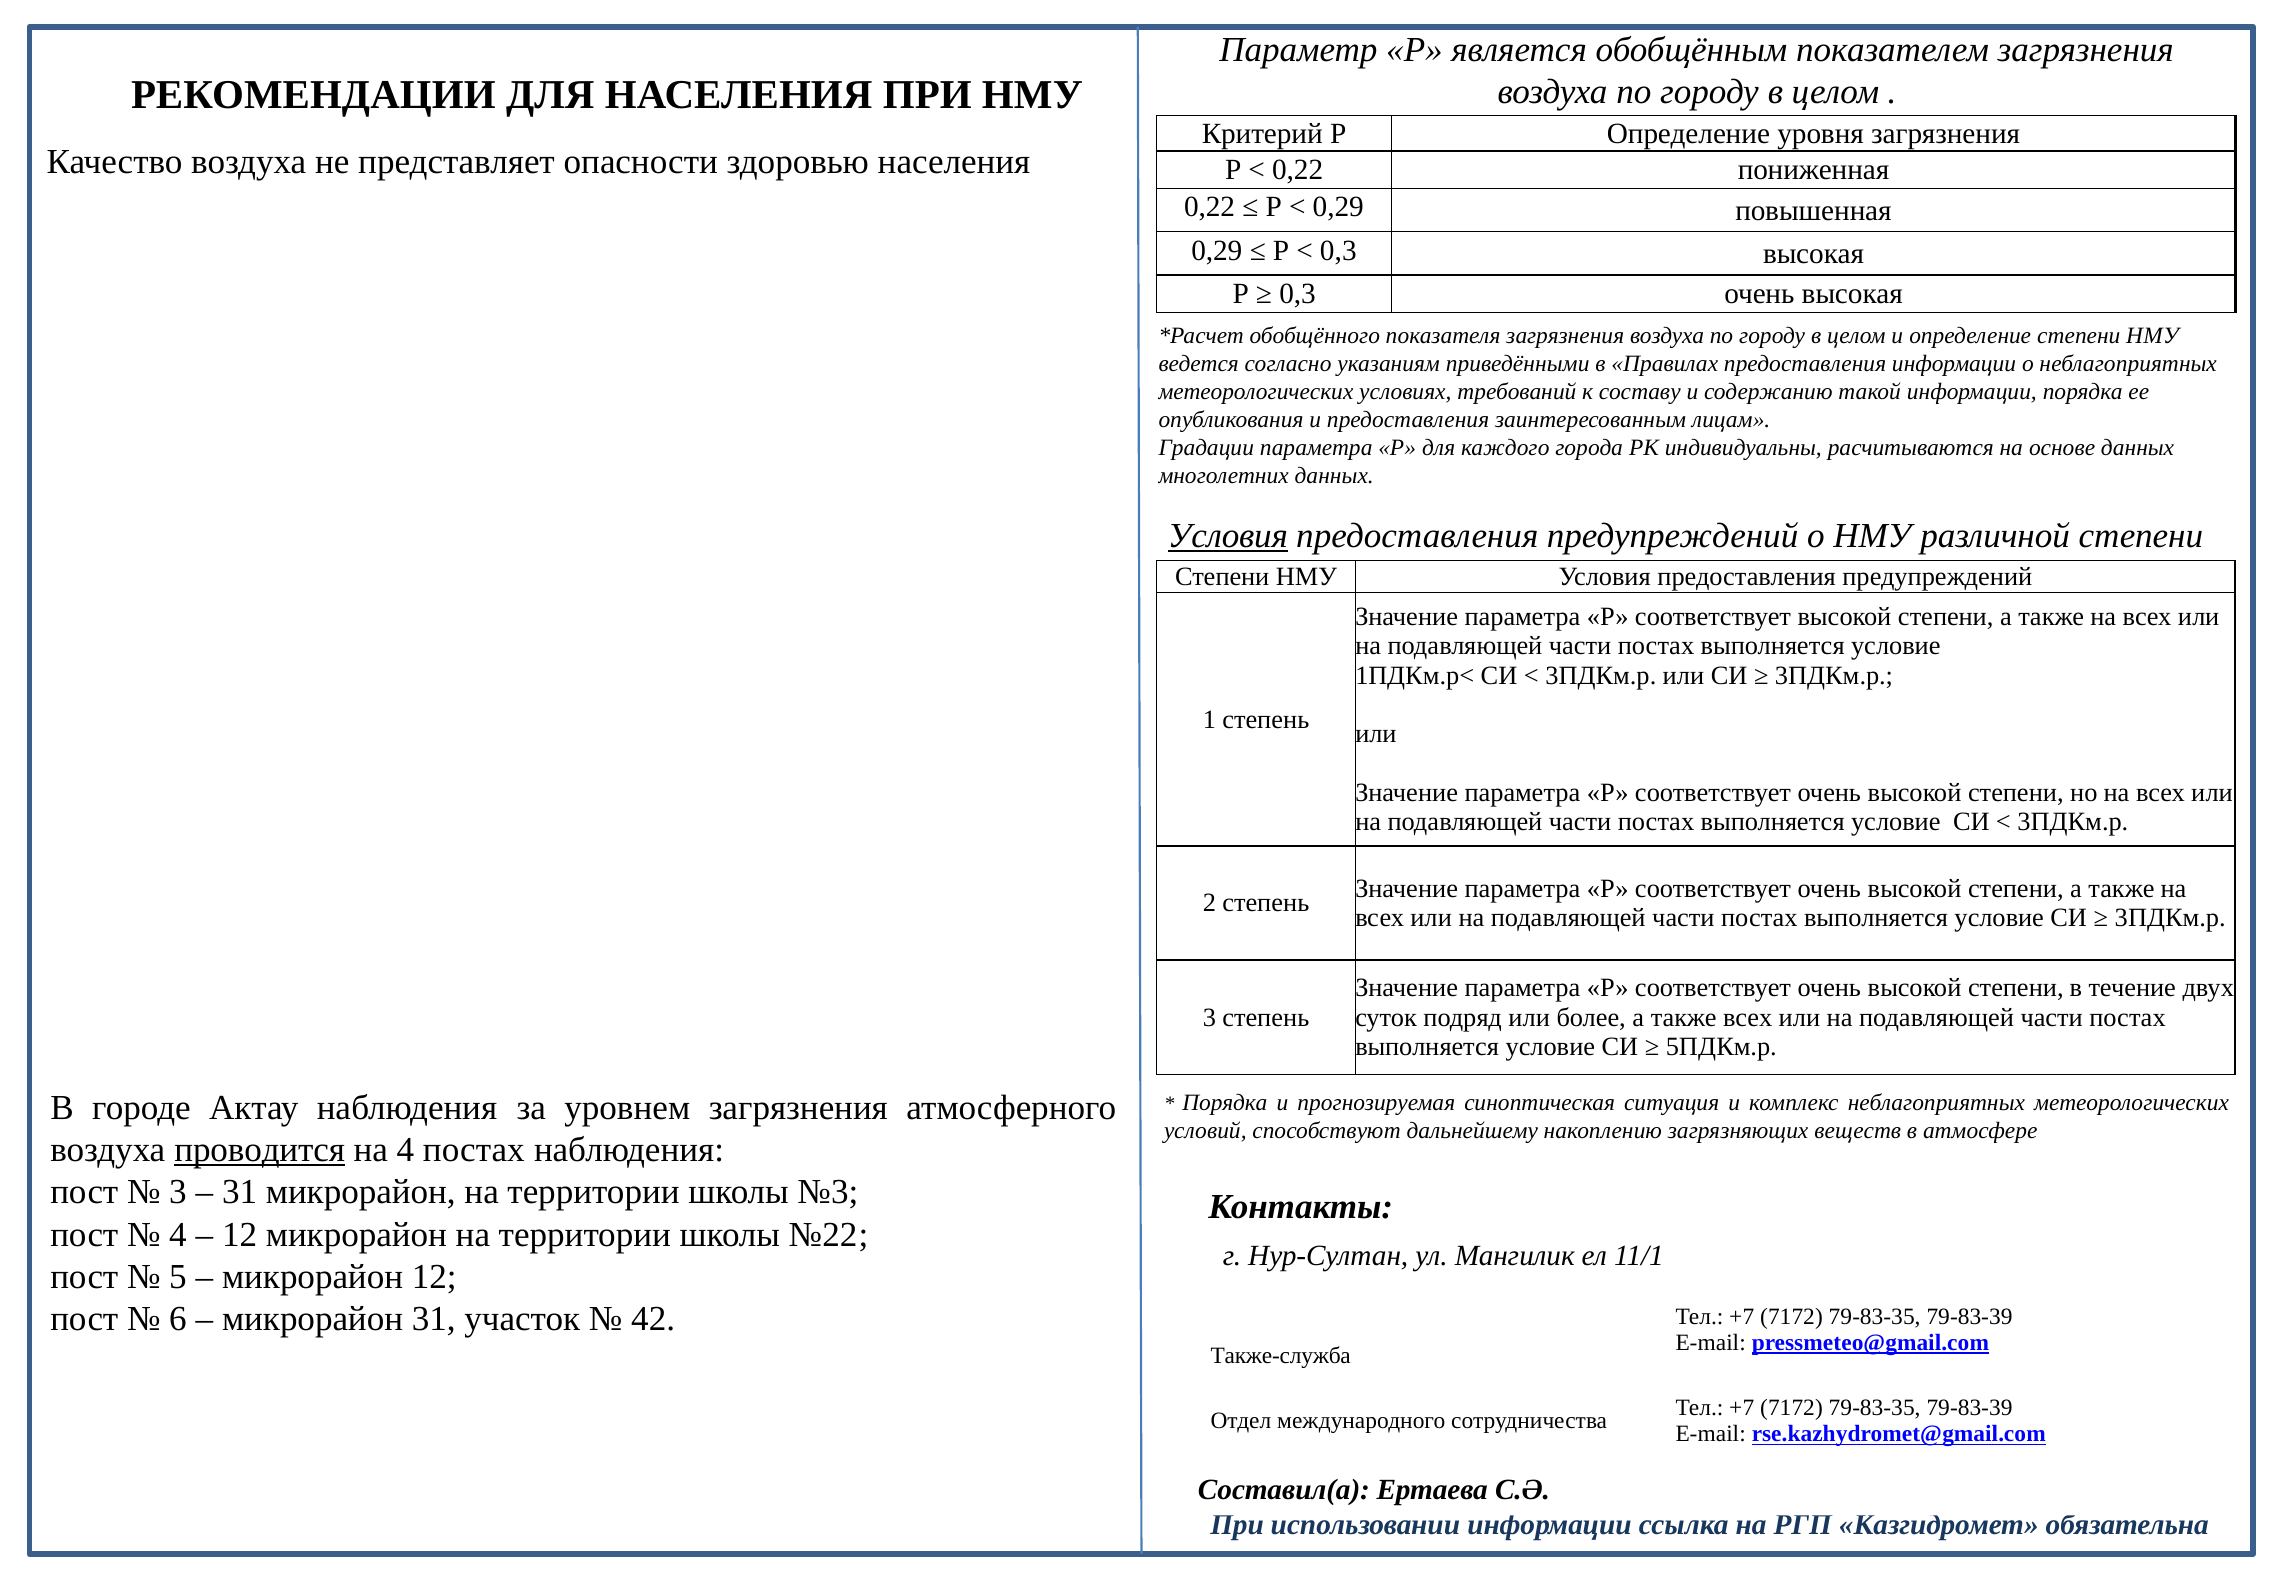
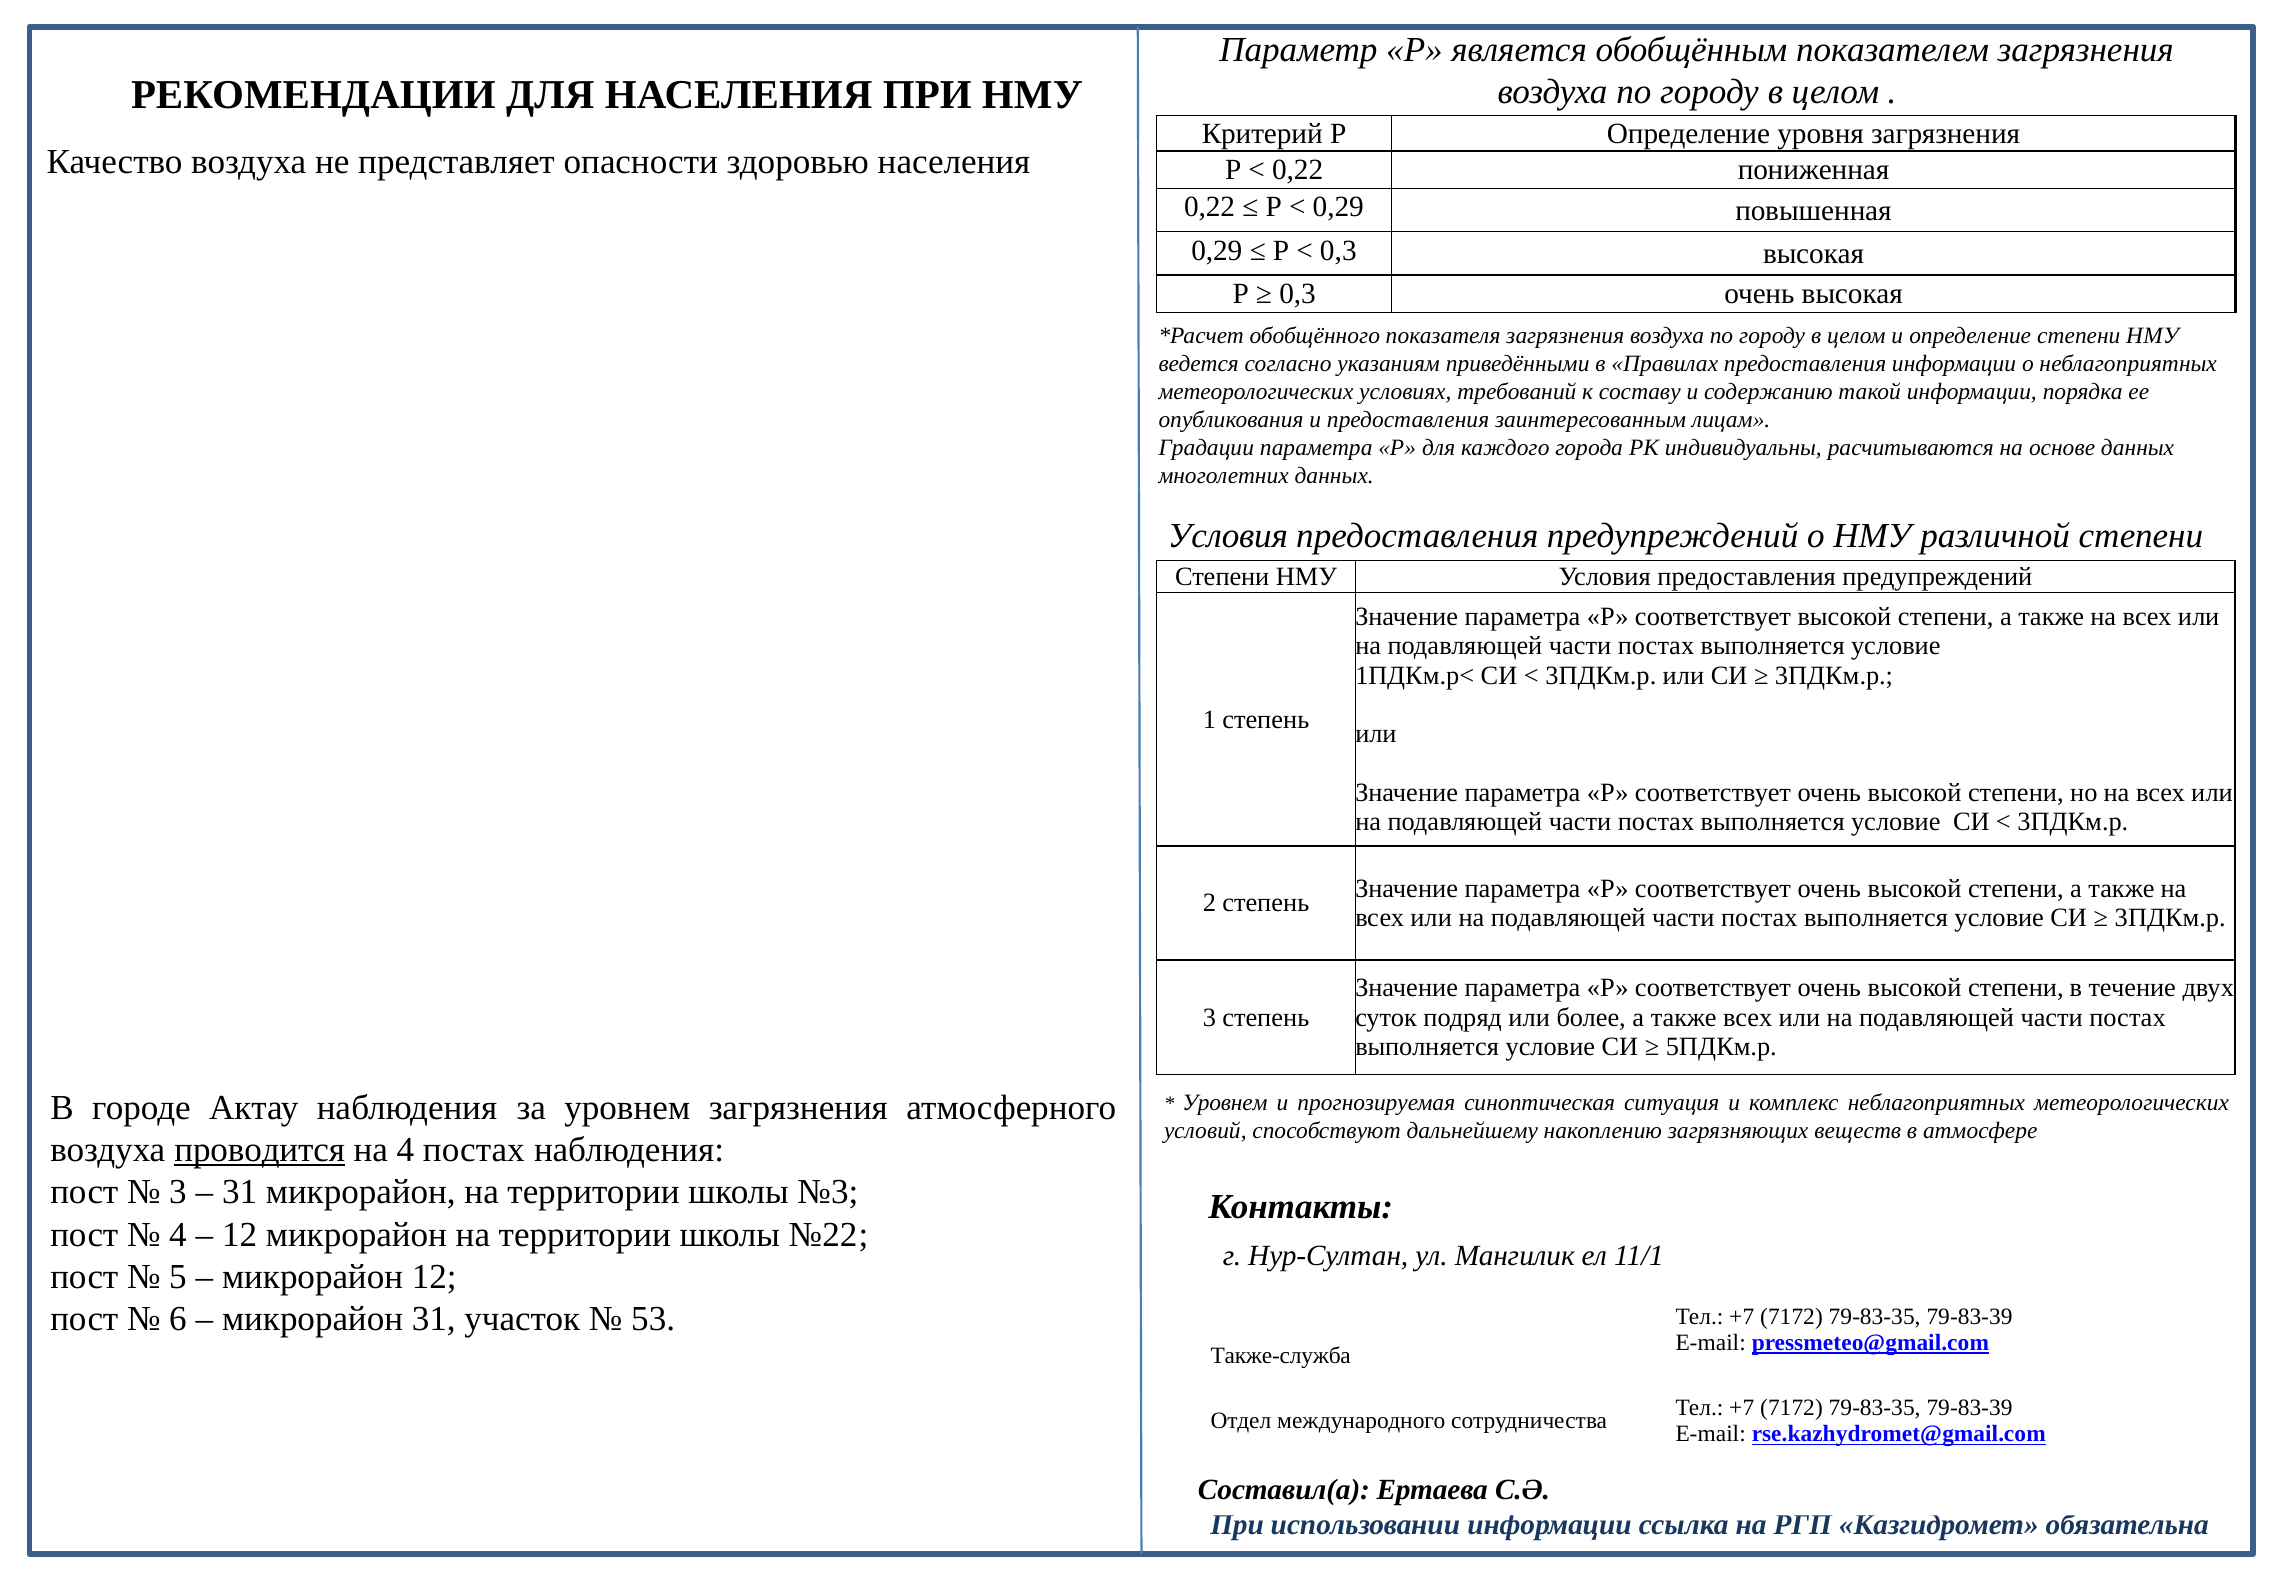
Условия underline: present -> none (1228, 536)
Порядка: Порядка -> Уровнем (1225, 1102)
42: 42 -> 53 (653, 1318)
